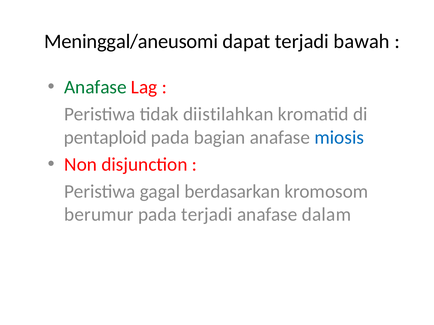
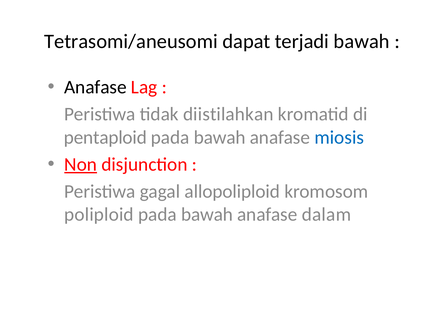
Meninggal/aneusomi: Meninggal/aneusomi -> Tetrasomi/aneusomi (131, 42)
Anafase colour: green -> black (95, 87)
bagian: bagian -> bawah (220, 138)
Non underline: none -> present (81, 165)
berdasarkan: berdasarkan -> allopoliploid (232, 192)
berumur: berumur -> poliploid (99, 215)
terjadi: terjadi -> bawah (207, 215)
